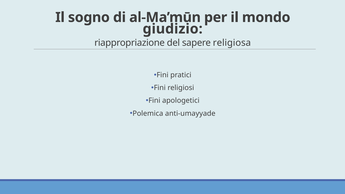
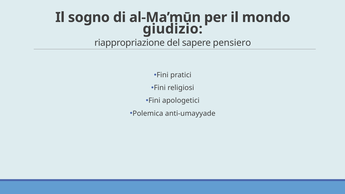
religiosa: religiosa -> pensiero (232, 43)
